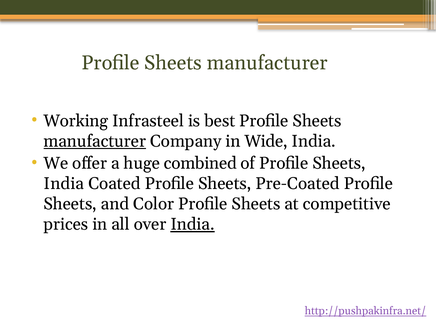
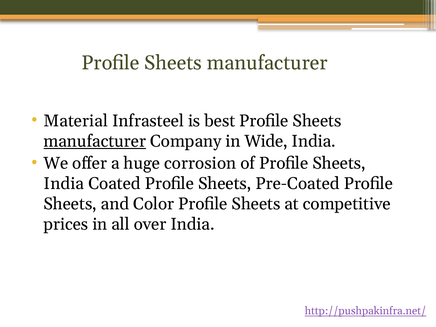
Working: Working -> Material (76, 121)
combined: combined -> corrosion (200, 163)
India underline: present -> none (193, 224)
